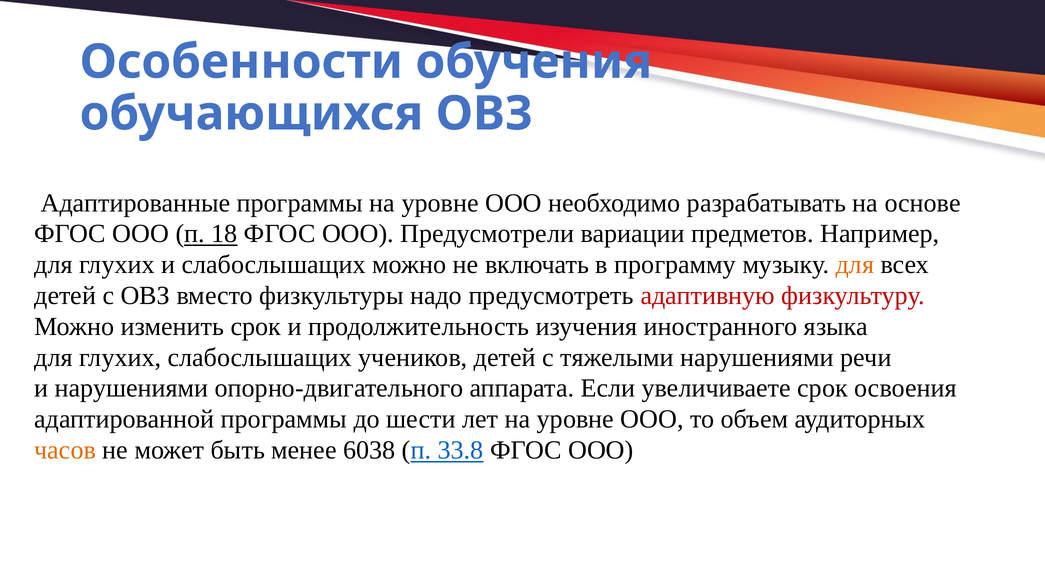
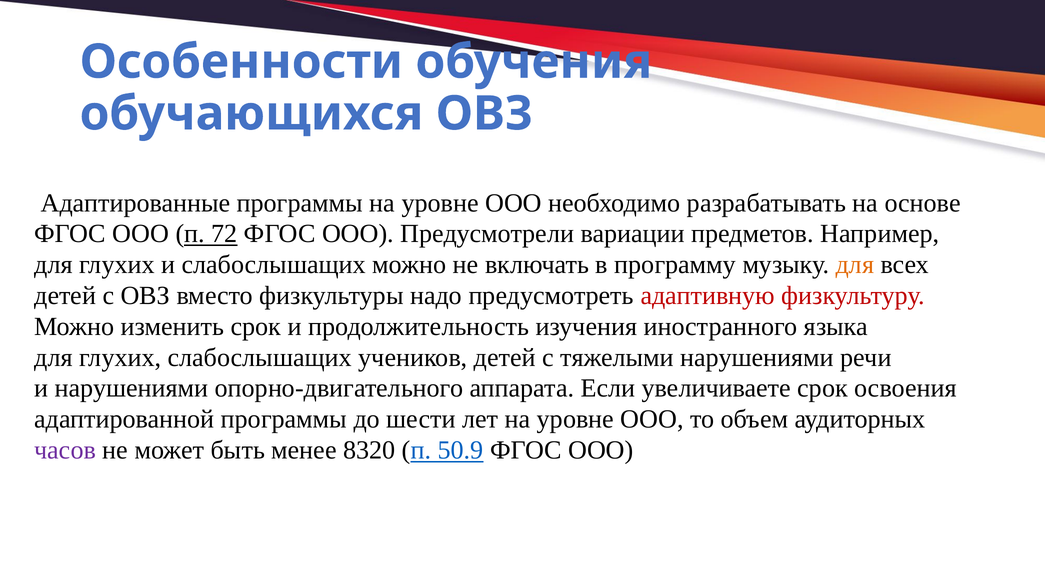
18: 18 -> 72 (224, 234)
часов colour: orange -> purple (65, 450)
6038: 6038 -> 8320 (369, 450)
33.8: 33.8 -> 50.9 (461, 450)
